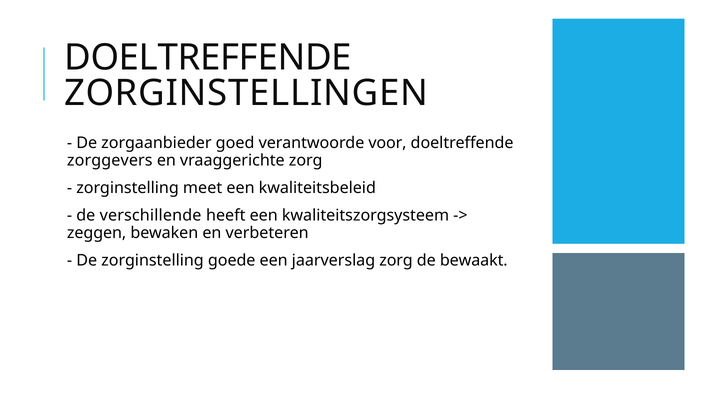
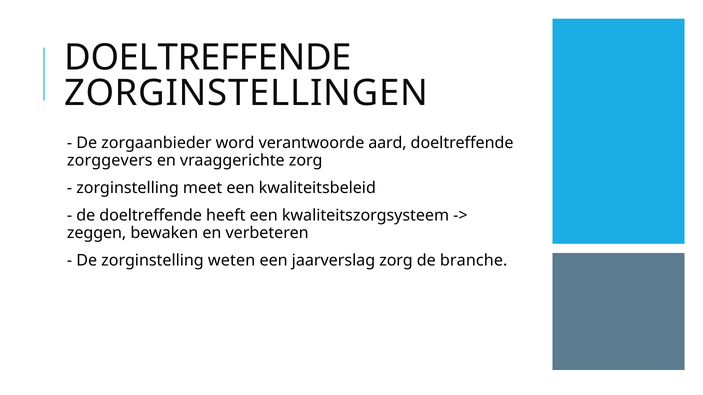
goed: goed -> word (235, 143)
voor: voor -> aard (387, 143)
de verschillende: verschillende -> doeltreffende (151, 216)
goede: goede -> weten (232, 261)
bewaakt: bewaakt -> branche (474, 261)
